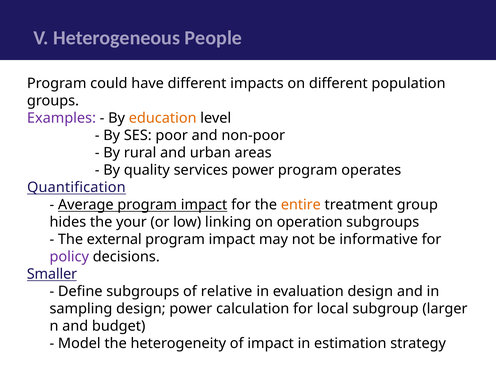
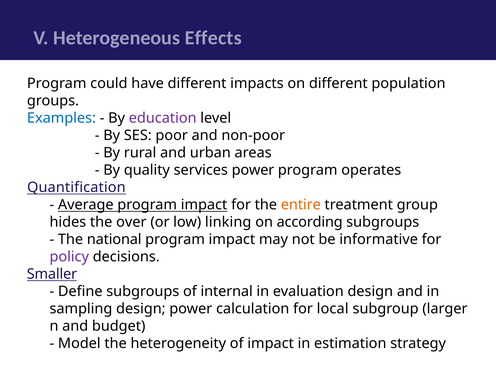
People: People -> Effects (213, 38)
Examples colour: purple -> blue (61, 118)
education colour: orange -> purple (163, 118)
your: your -> over (131, 222)
operation: operation -> according (310, 222)
external: external -> national (114, 240)
relative: relative -> internal (227, 292)
